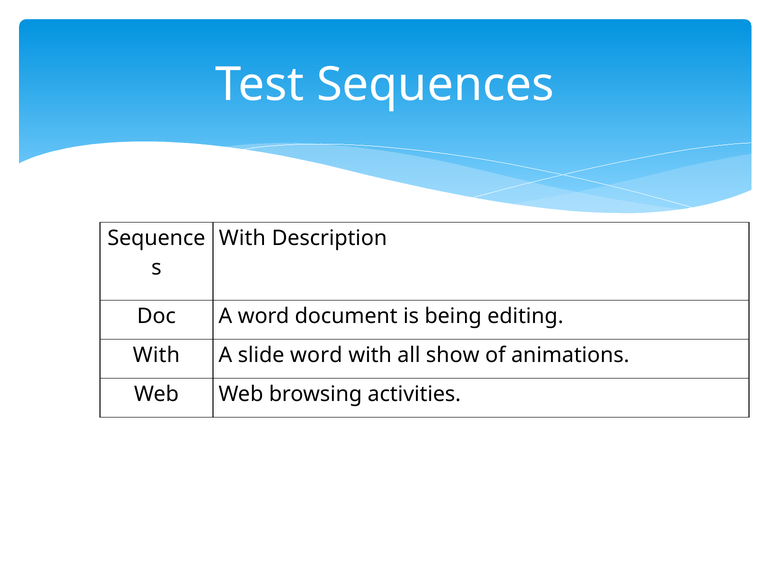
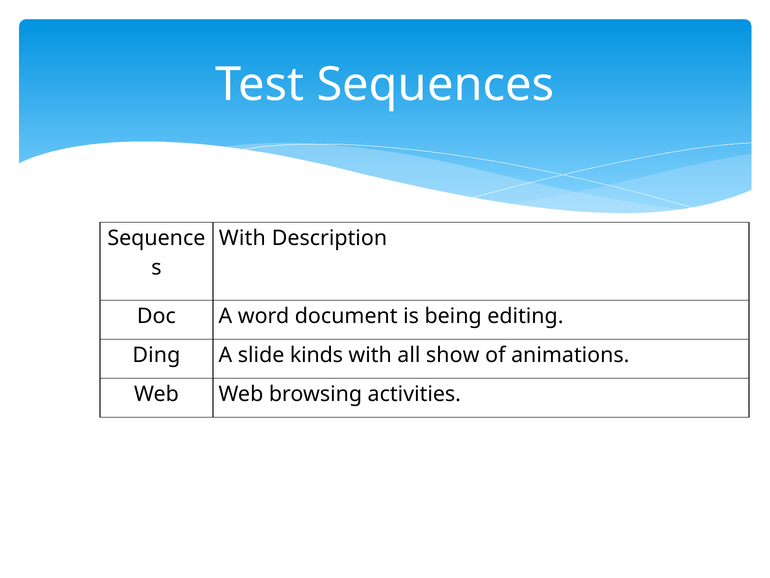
With: With -> Ding (156, 355)
slide word: word -> kinds (316, 355)
